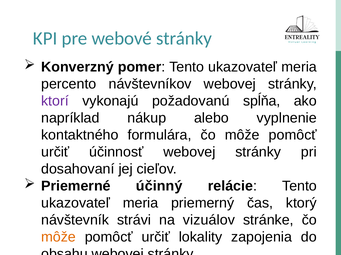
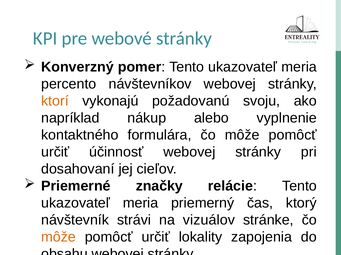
ktorí colour: purple -> orange (55, 101)
spĺňa: spĺňa -> svoju (262, 101)
účinný: účinný -> značky (159, 187)
